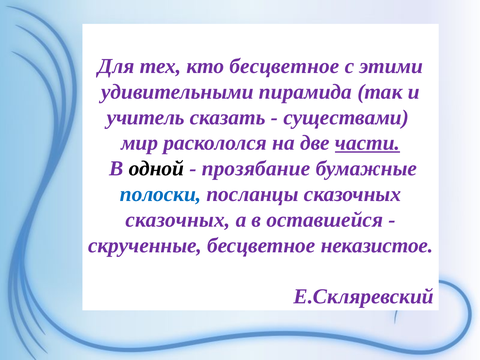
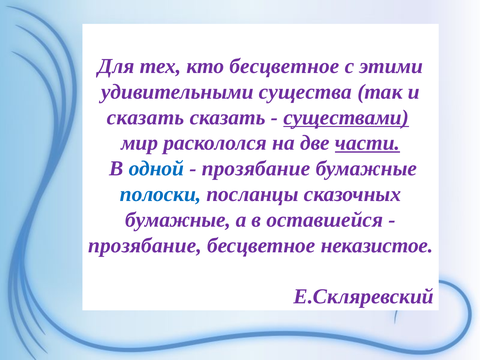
пирамида: пирамида -> существа (305, 92)
учитель: учитель -> сказать (146, 117)
существами underline: none -> present (346, 117)
одной colour: black -> blue (156, 169)
сказочных: сказочных -> бумажные (178, 220)
скрученные: скрученные -> прозябание (145, 245)
